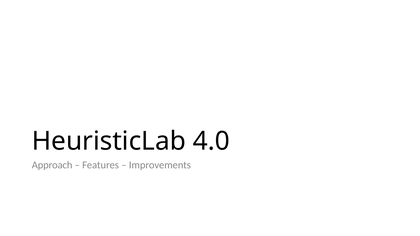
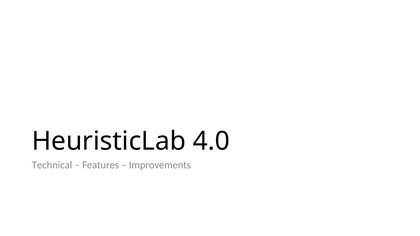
Approach: Approach -> Technical (52, 165)
